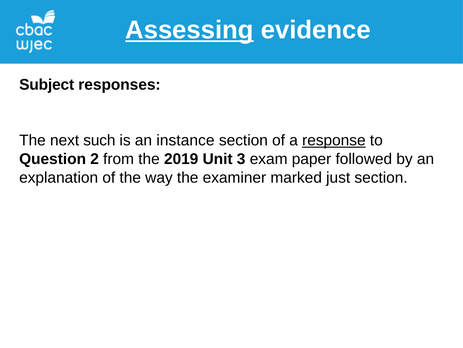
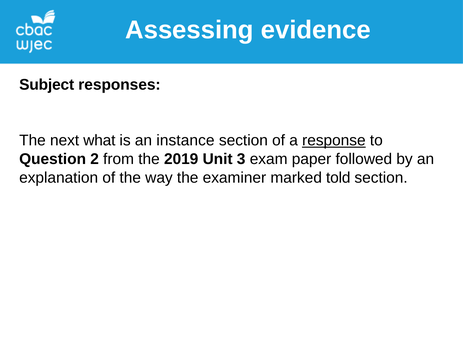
Assessing underline: present -> none (189, 30)
such: such -> what (99, 140)
just: just -> told (338, 177)
